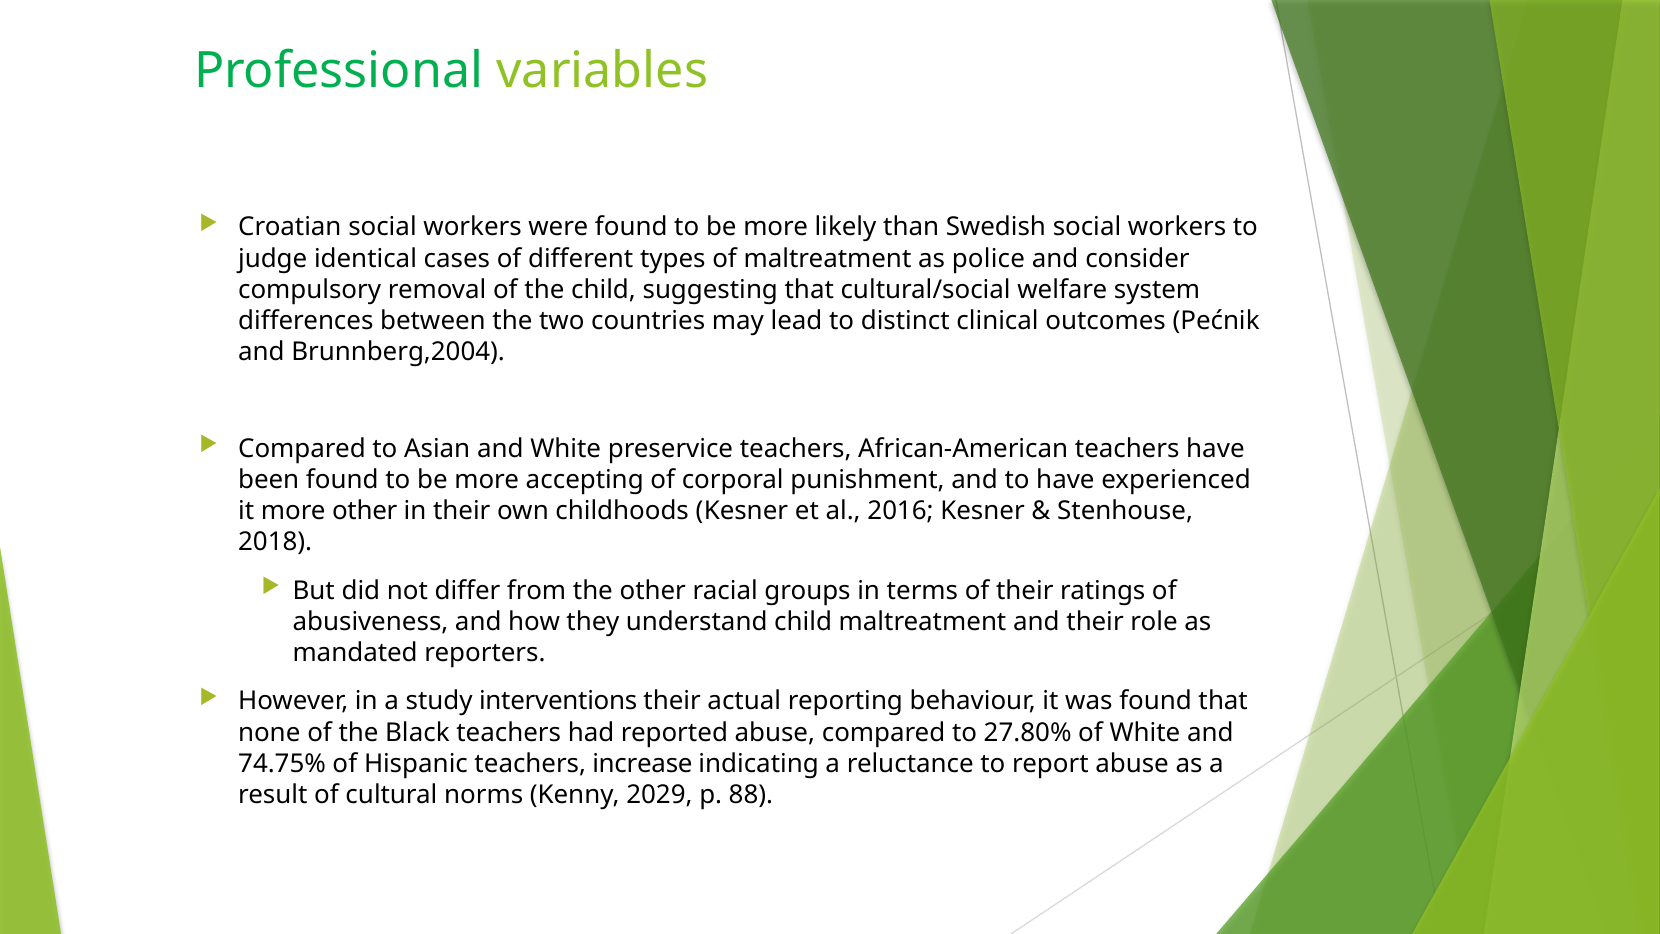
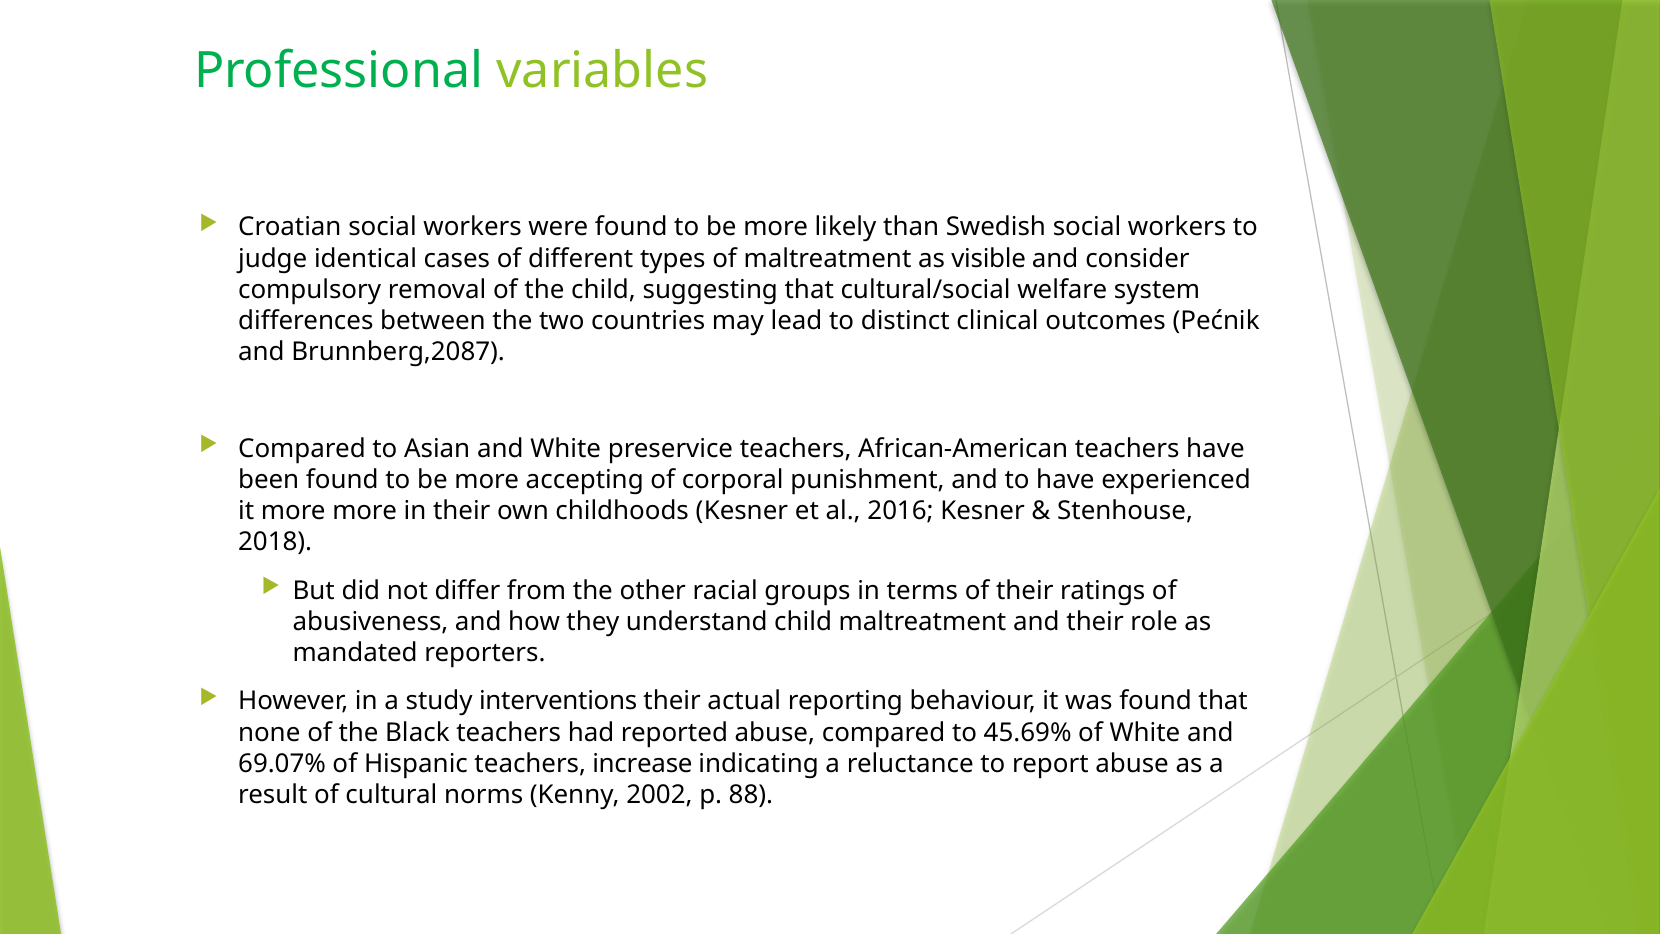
police: police -> visible (989, 258)
Brunnberg,2004: Brunnberg,2004 -> Brunnberg,2087 (398, 352)
more other: other -> more (365, 511)
27.80%: 27.80% -> 45.69% (1028, 732)
74.75%: 74.75% -> 69.07% (282, 763)
2029: 2029 -> 2002 (659, 795)
